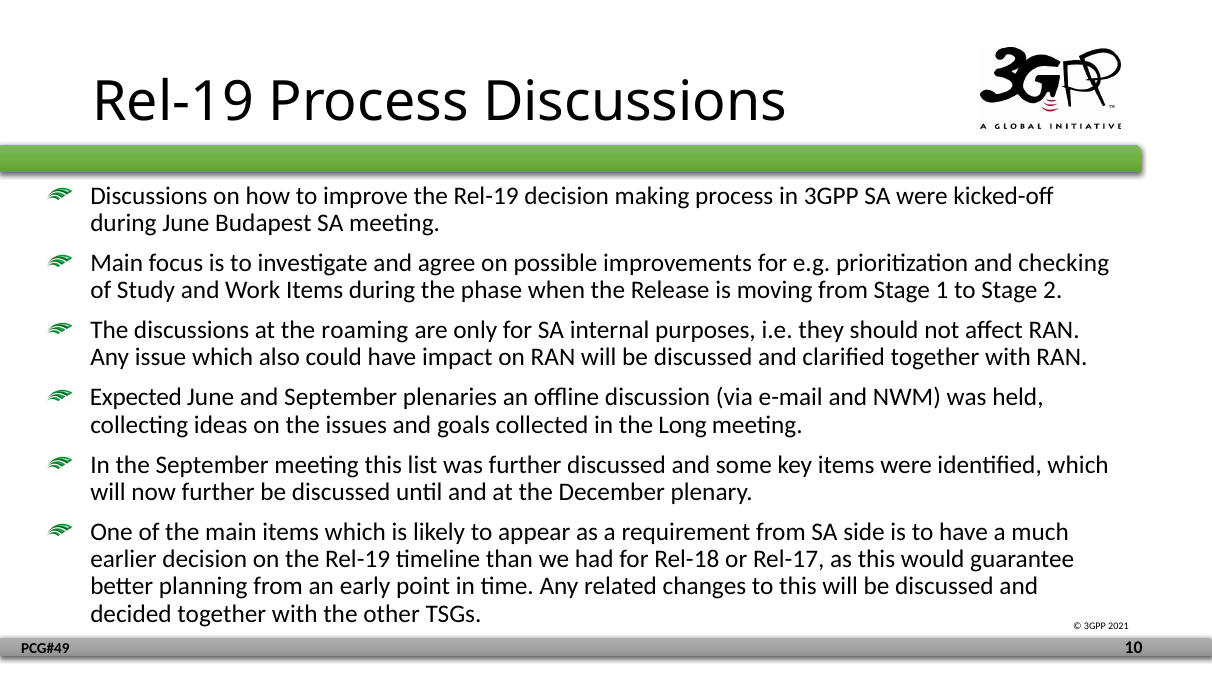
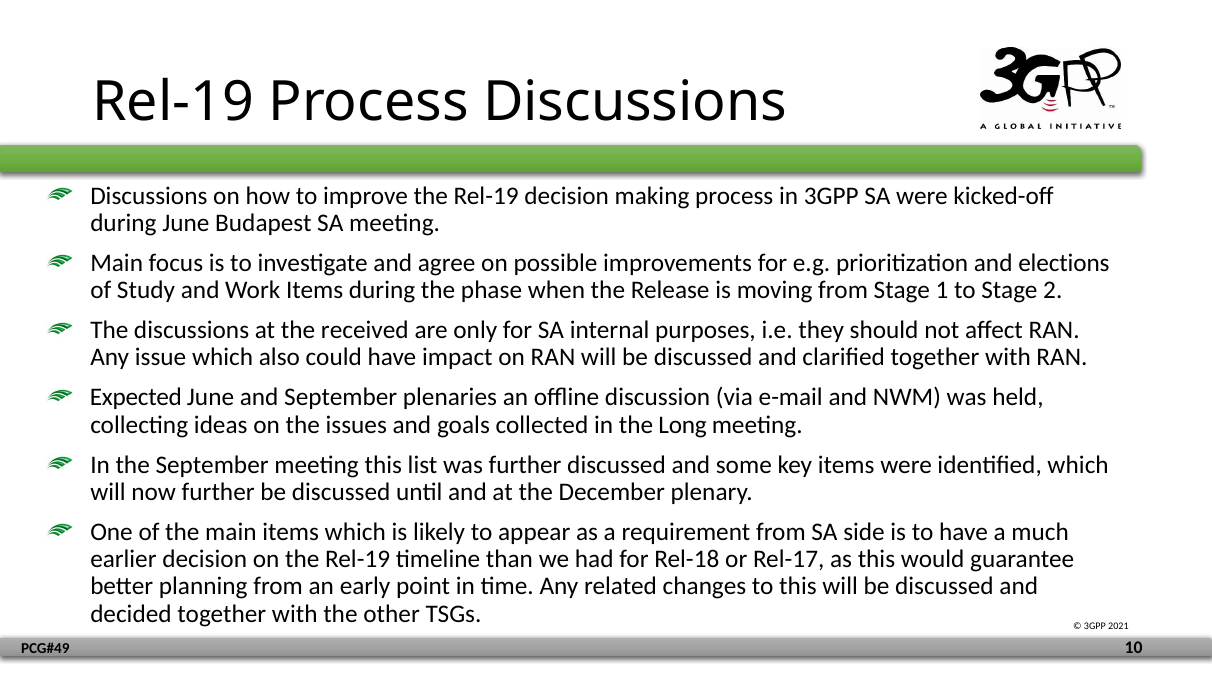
checking: checking -> elections (1064, 263)
roaming: roaming -> received (365, 330)
